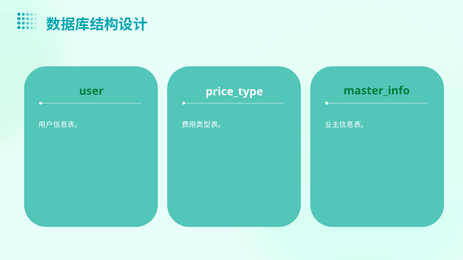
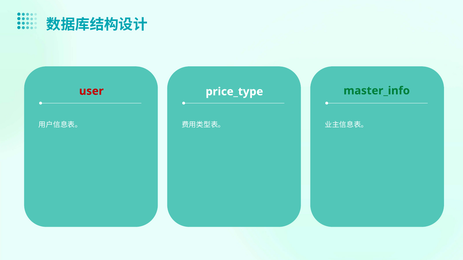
user colour: green -> red (91, 91)
